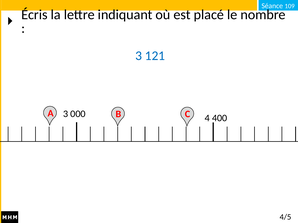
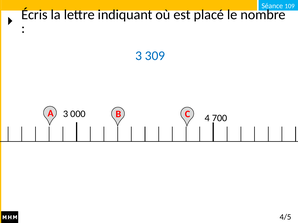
121: 121 -> 309 (155, 56)
400: 400 -> 700 (220, 118)
